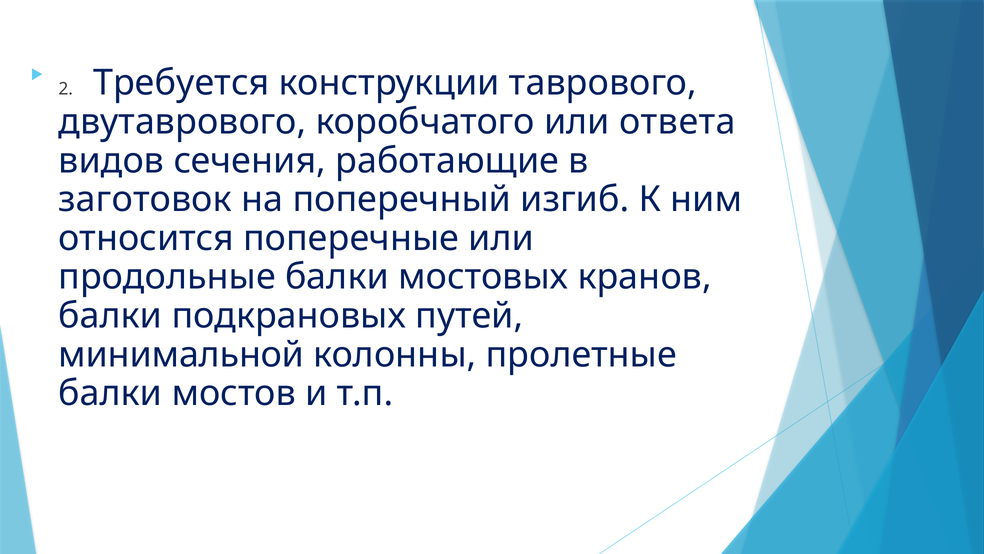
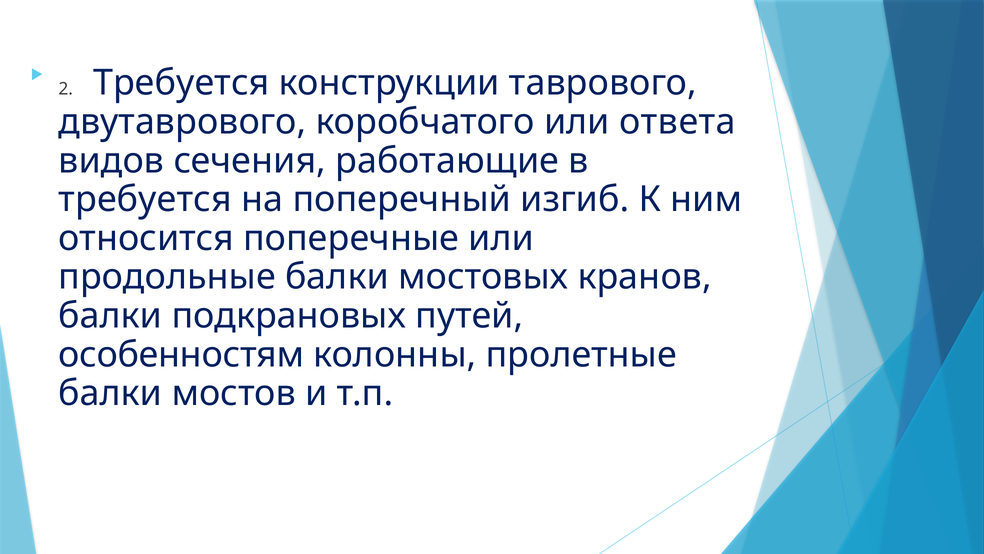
заготовок: заготовок -> требуется (145, 199)
минимальной: минимальной -> особенностям (181, 354)
